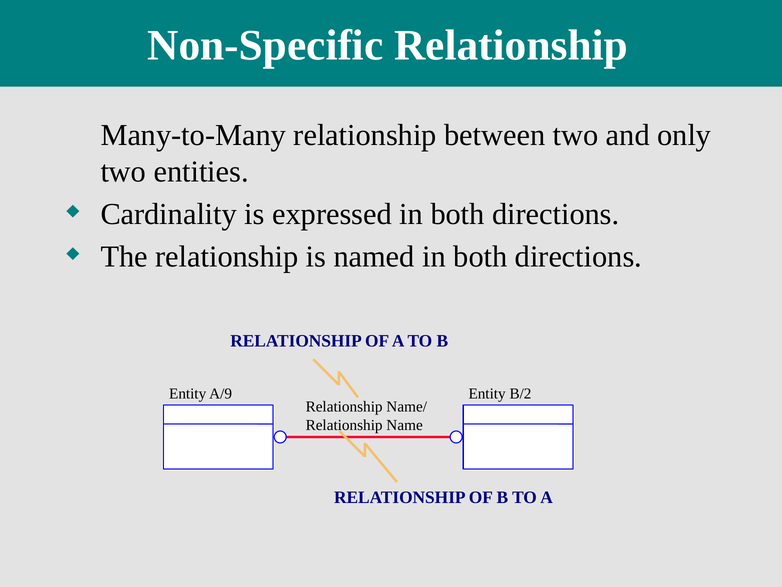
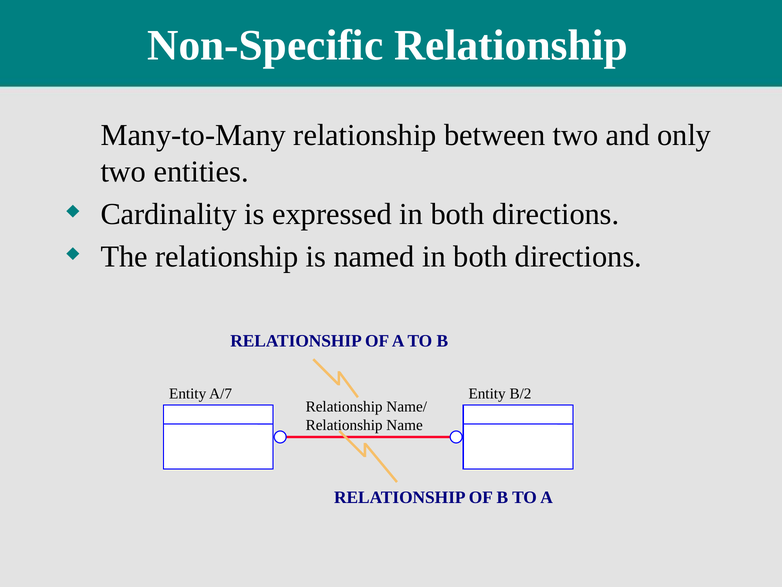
A/9: A/9 -> A/7 (221, 393)
